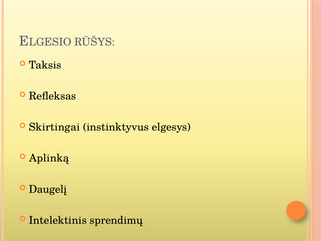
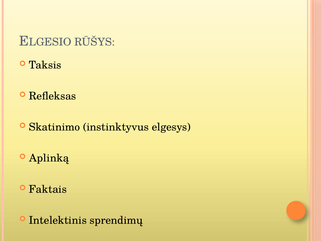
Skirtingai: Skirtingai -> Skatinimo (54, 127)
Daugelį: Daugelį -> Faktais (48, 189)
